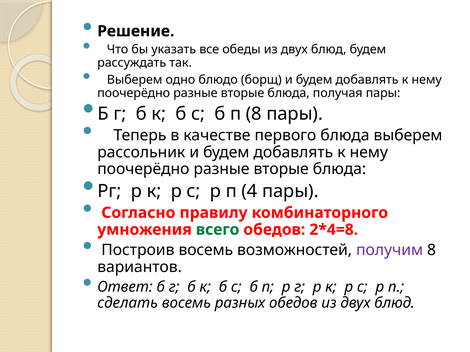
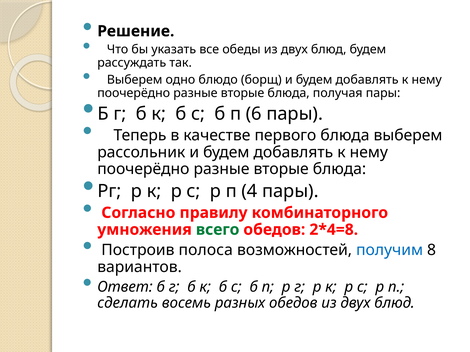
п 8: 8 -> 6 (254, 114)
Построив восемь: восемь -> полоса (206, 250)
получим colour: purple -> blue (390, 250)
